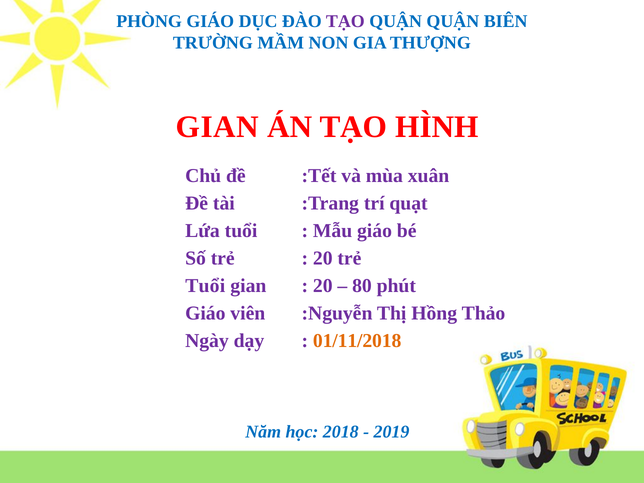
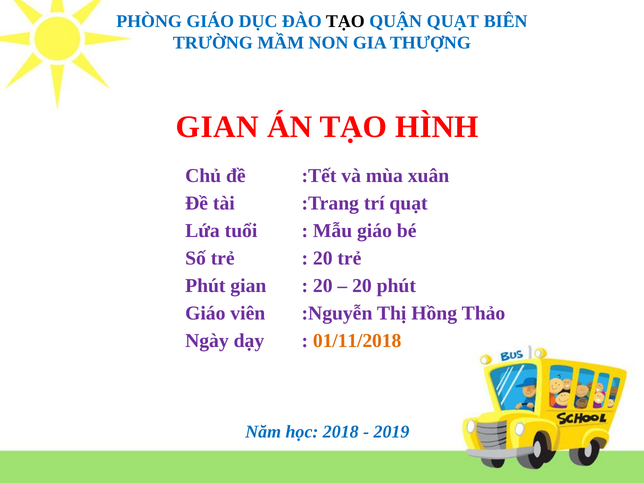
TẠO colour: purple -> black (345, 21)
QUẬN QUẬN: QUẬN -> QUẠT (453, 21)
Tuổi: Tuổi -> Phút (205, 286)
80: 80 -> 20 (362, 286)
